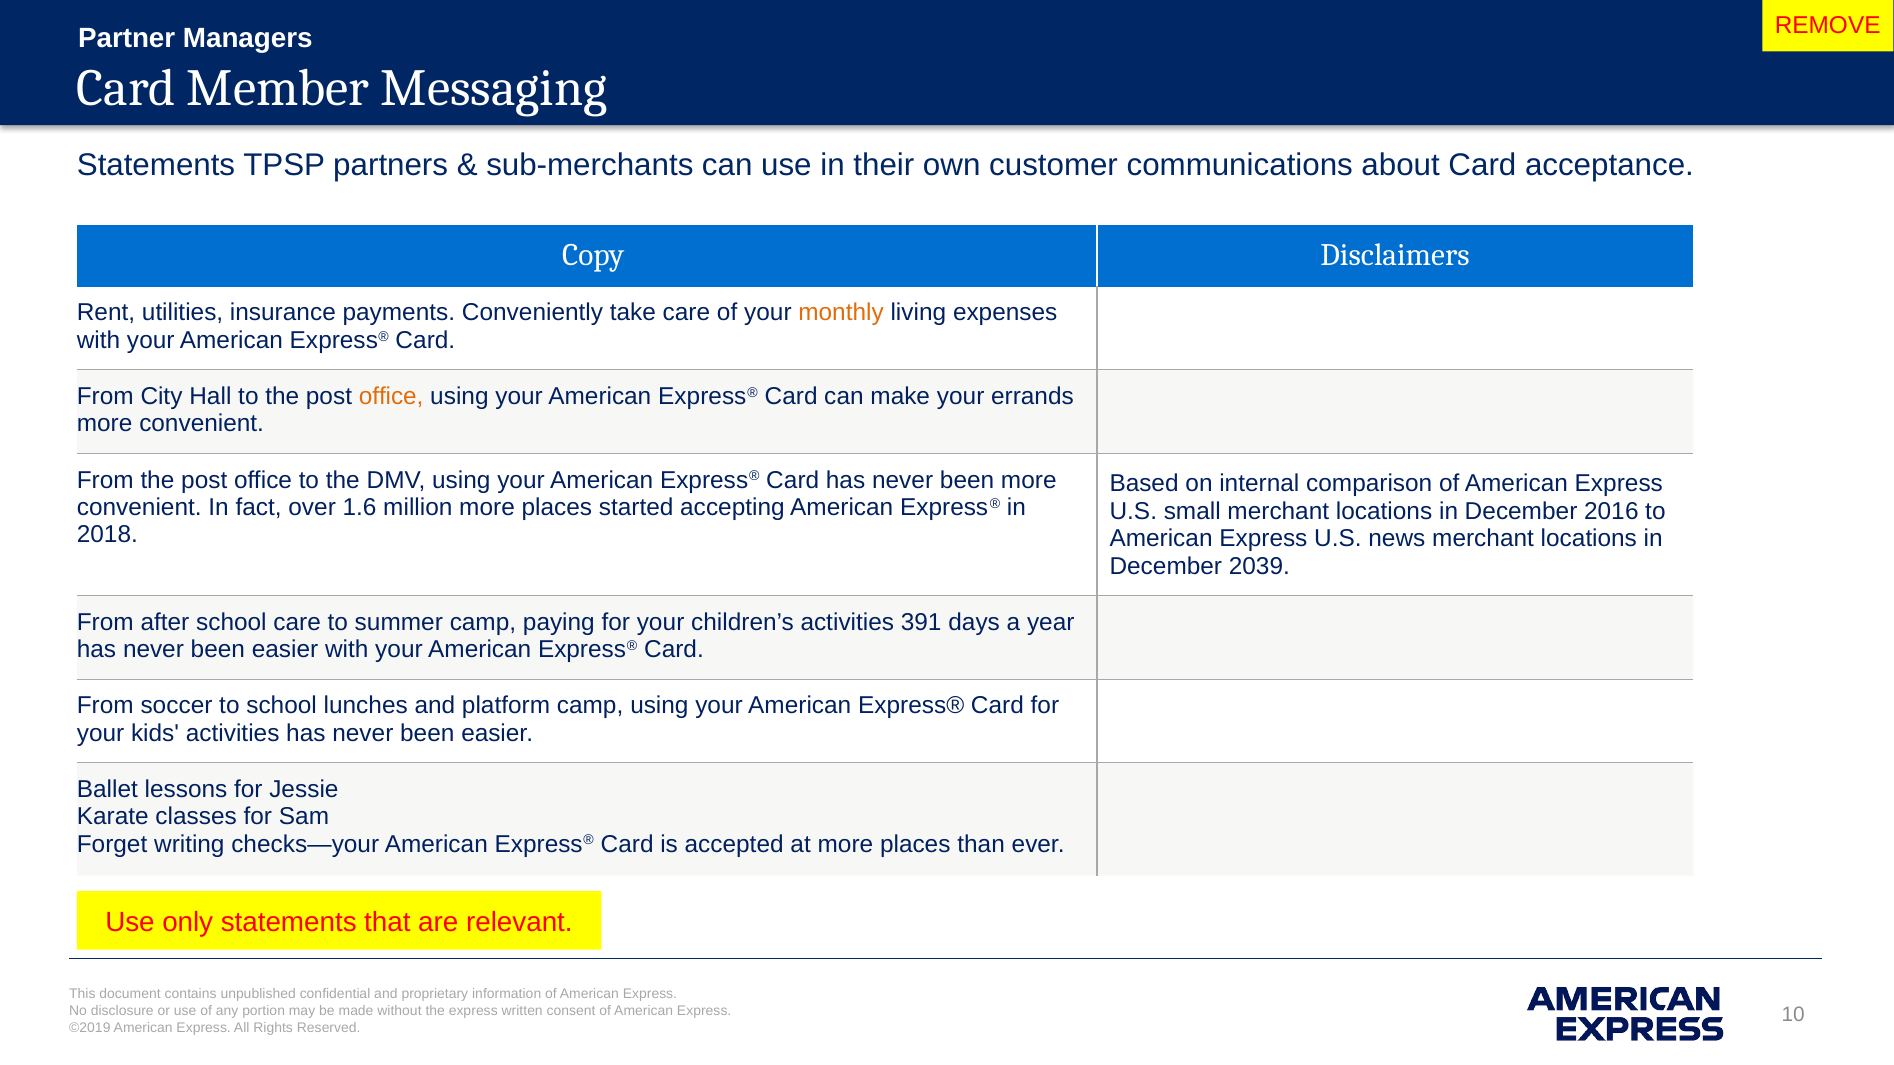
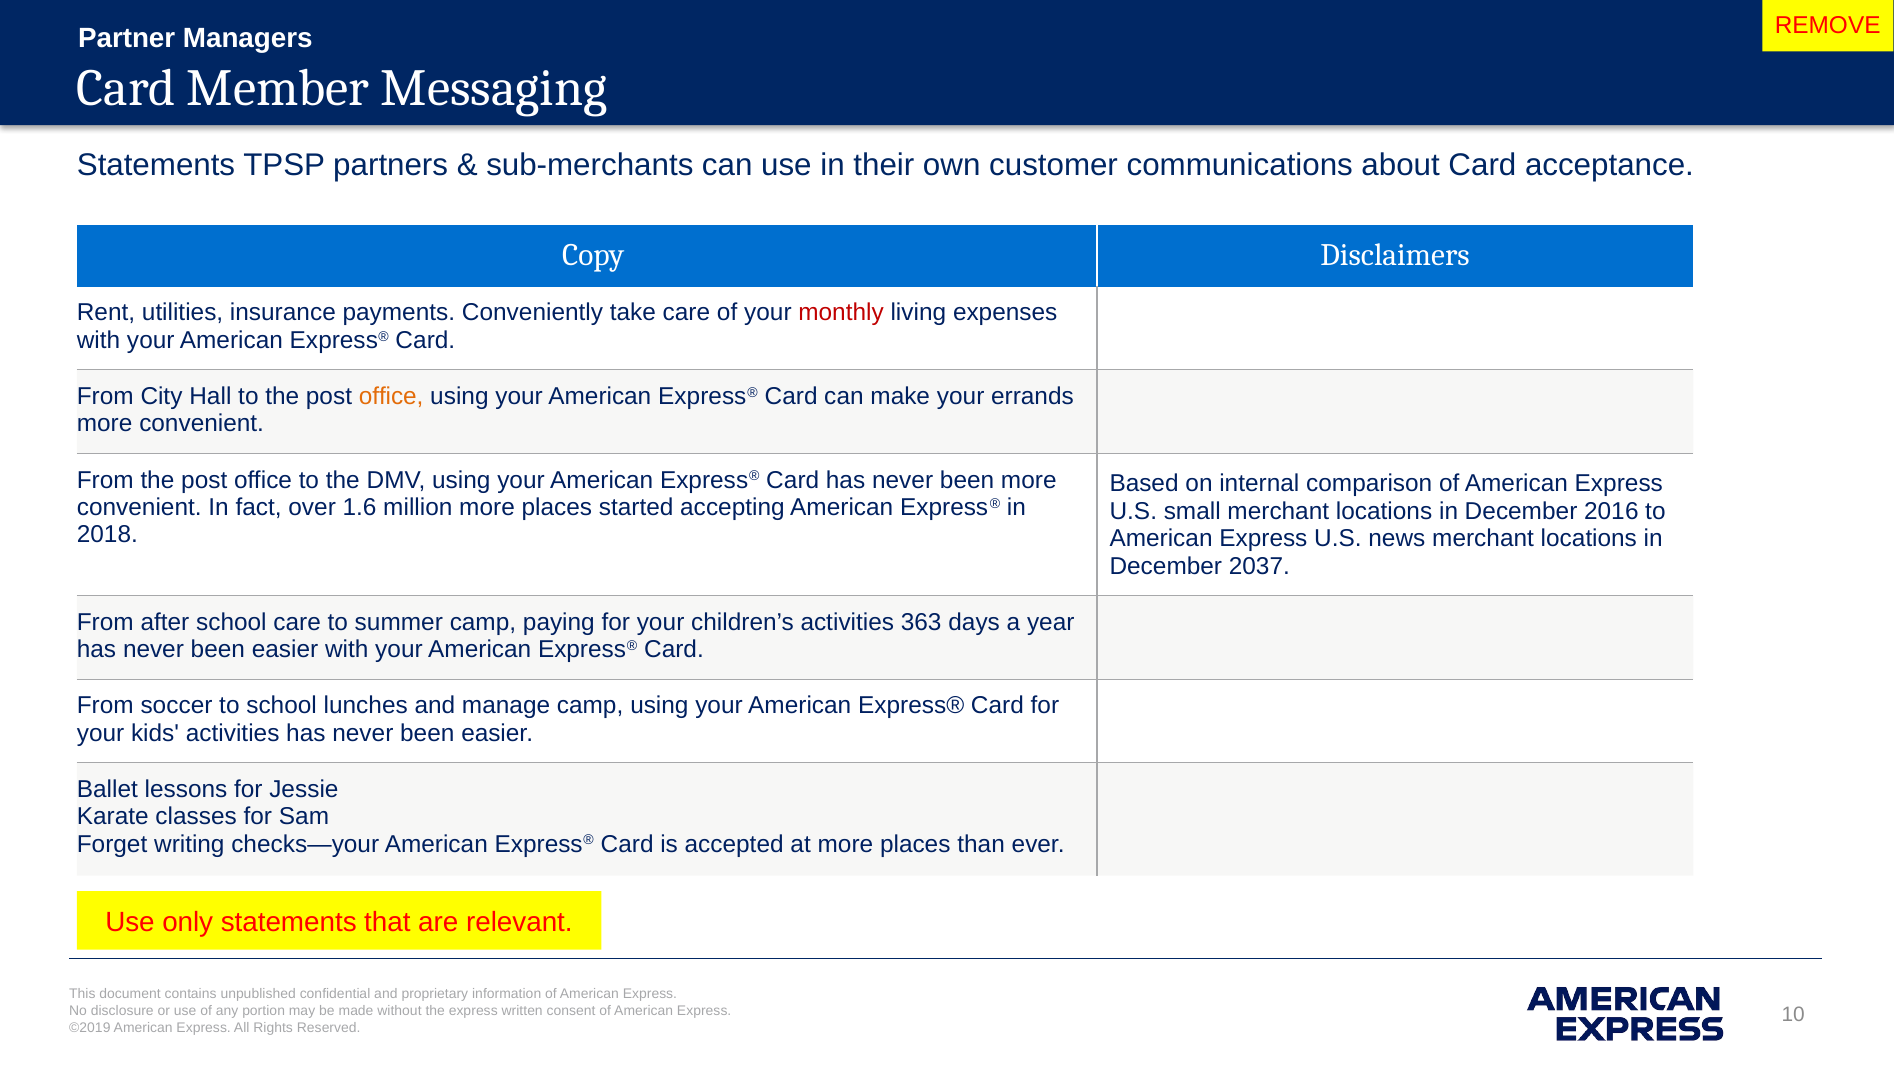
monthly colour: orange -> red (841, 313)
2039: 2039 -> 2037 (1259, 566)
391: 391 -> 363 (921, 622)
platform: platform -> manage (506, 706)
